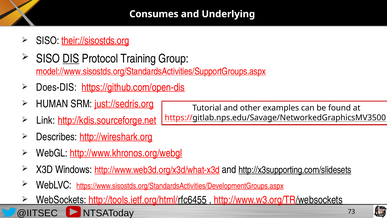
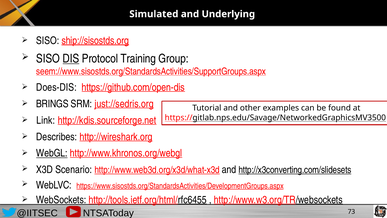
Consumes: Consumes -> Simulated (154, 14)
their://sisostds.org: their://sisostds.org -> ship://sisostds.org (95, 41)
model://www.sisostds.org/StandardsActivities/SupportGroups.aspx: model://www.sisostds.org/StandardsActivities/SupportGroups.aspx -> seem://www.sisostds.org/StandardsActivities/SupportGroups.aspx (151, 71)
HUMAN: HUMAN -> BRINGS (52, 104)
WebGL underline: none -> present (52, 153)
Windows: Windows -> Scenario (74, 170)
http://x3supporting.com/slidesets: http://x3supporting.com/slidesets -> http://x3converting.com/slidesets (295, 170)
